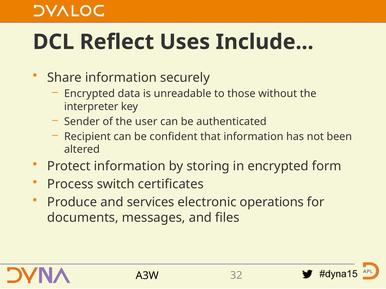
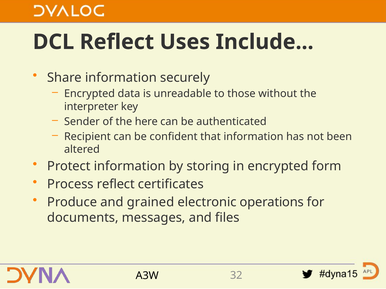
user: user -> here (146, 122)
Process switch: switch -> reflect (116, 184)
services: services -> grained (151, 202)
